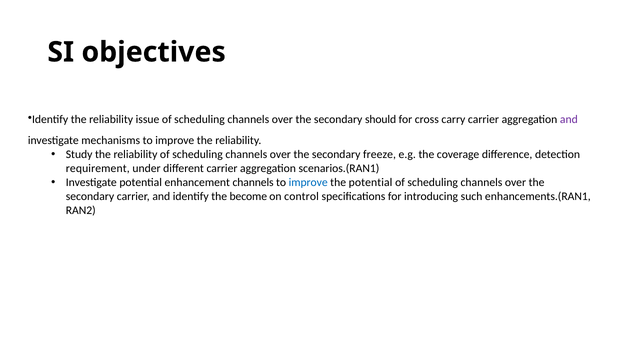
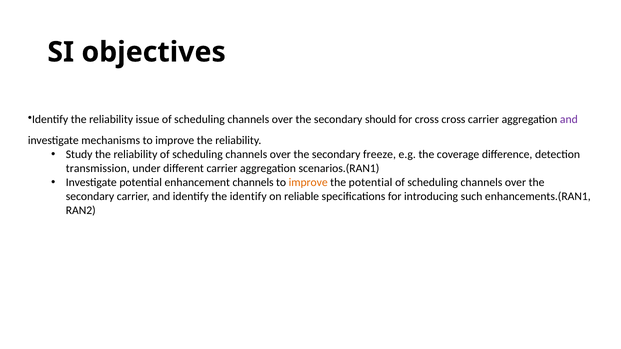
cross carry: carry -> cross (453, 120)
requirement: requirement -> transmission (98, 169)
improve colour: blue -> orange (308, 183)
the become: become -> identify (248, 197)
control: control -> reliable (302, 197)
